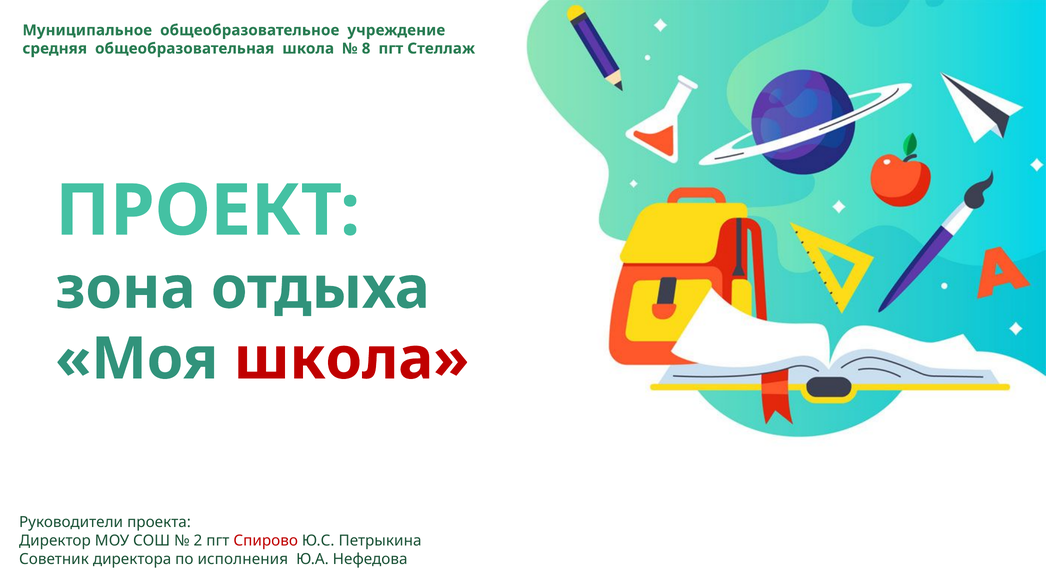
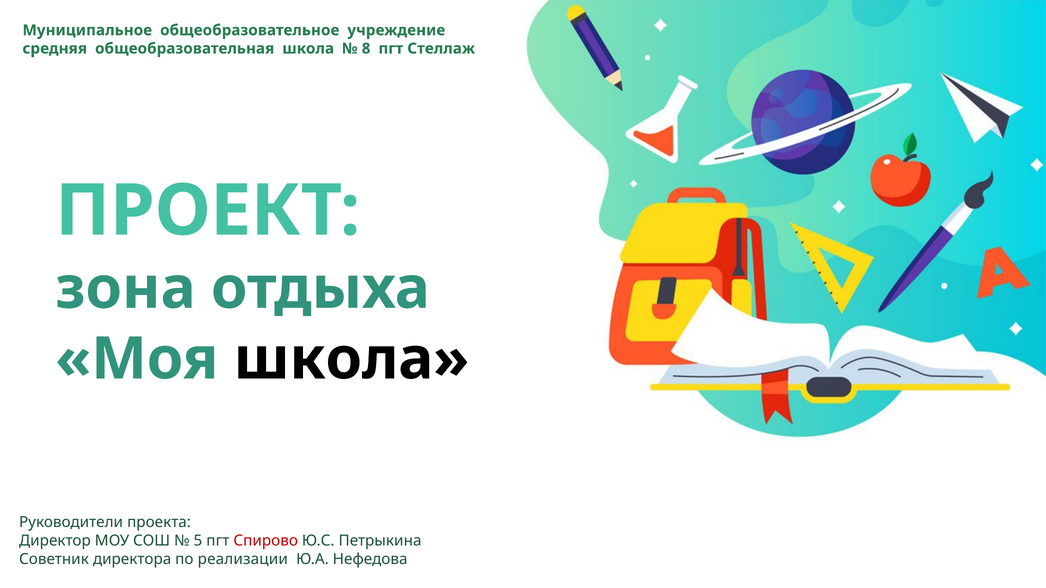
школа colour: red -> black (351, 359)
2: 2 -> 5 (198, 541)
исполнения: исполнения -> реализации (243, 559)
